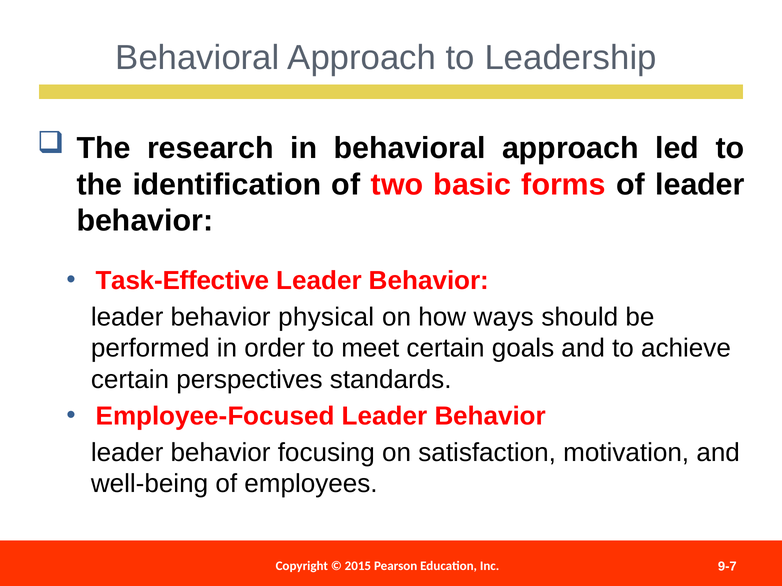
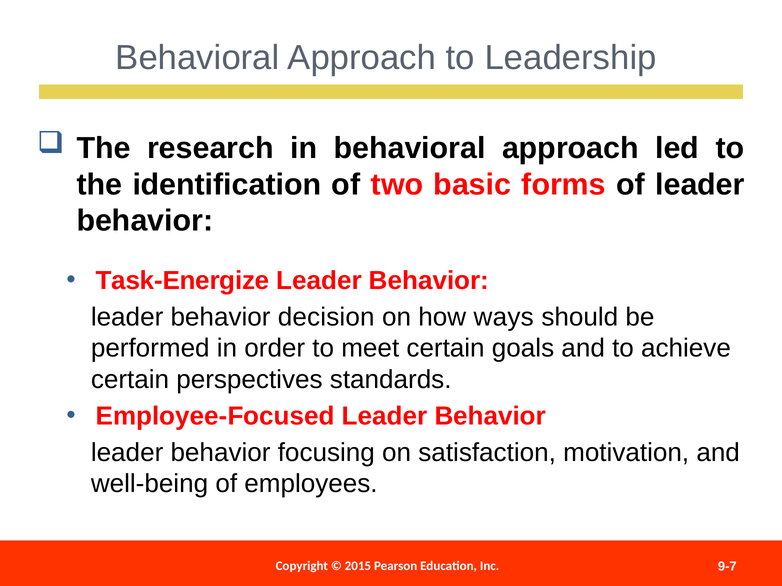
Task-Effective: Task-Effective -> Task-Energize (183, 281)
physical: physical -> decision (326, 317)
